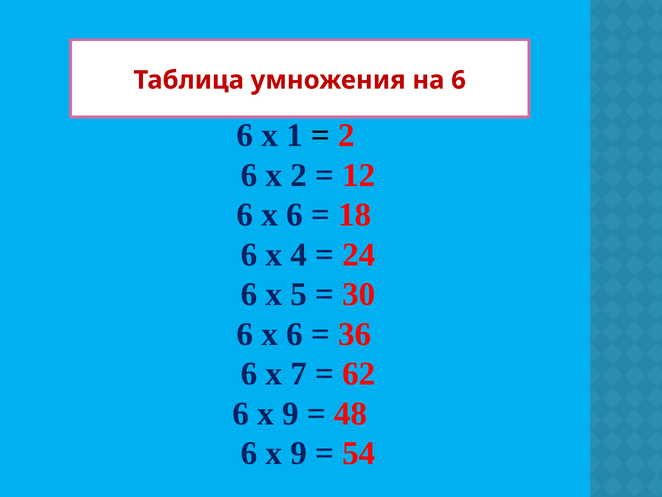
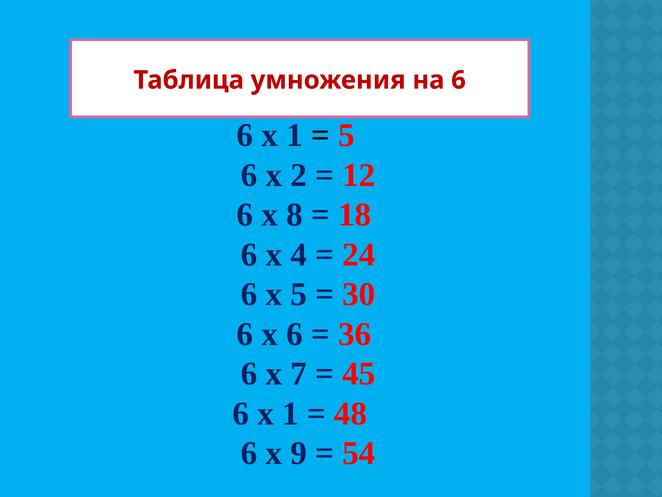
2: 2 -> 5 (346, 135)
6: 6 -> 8 (294, 215)
62: 62 -> 45 (359, 374)
9: 9 -> 1 (290, 413)
